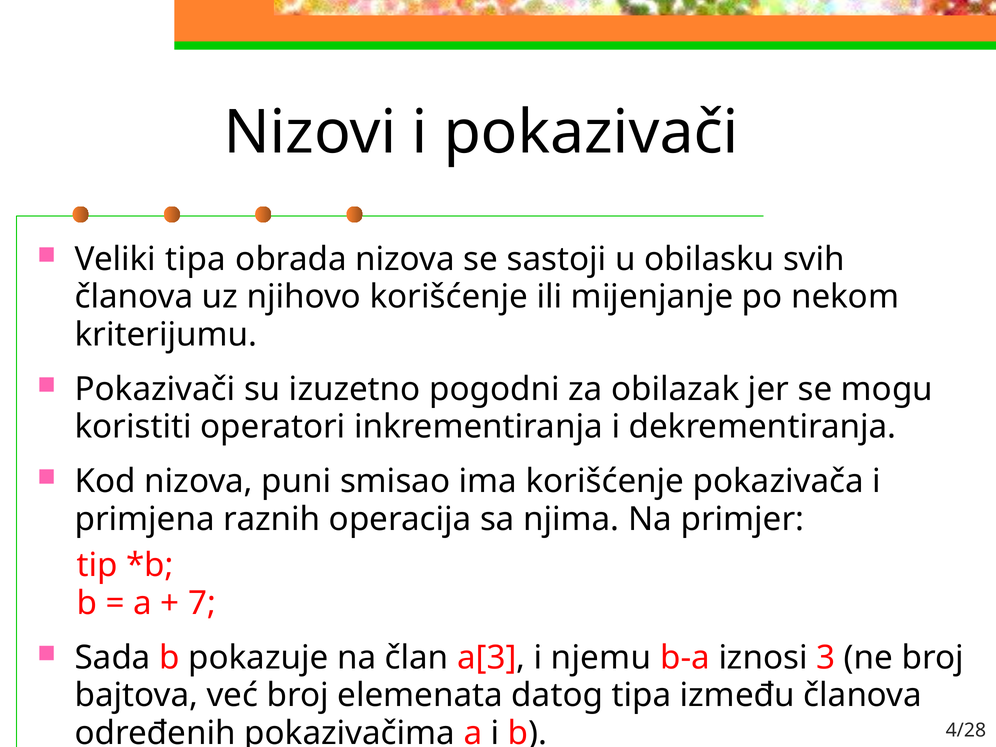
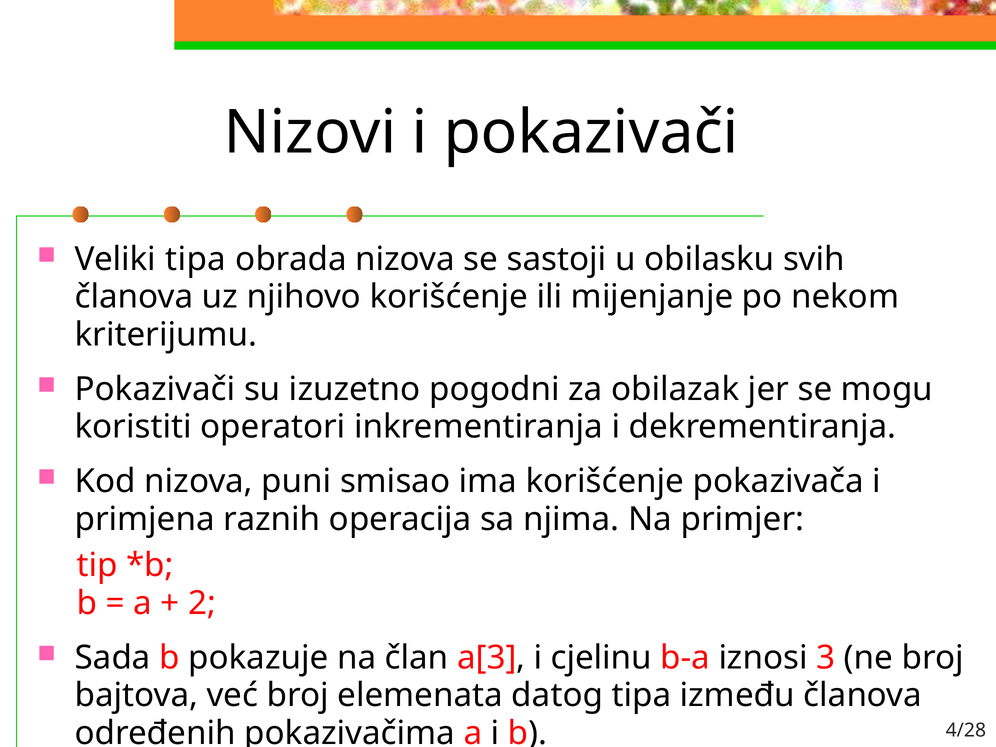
7: 7 -> 2 (202, 603)
njemu: njemu -> cjelinu (601, 658)
